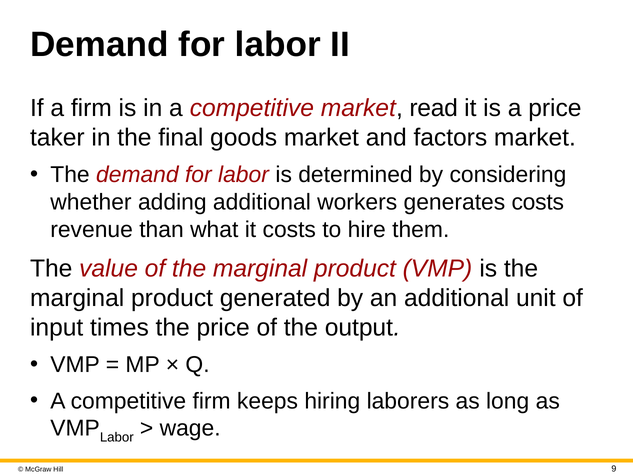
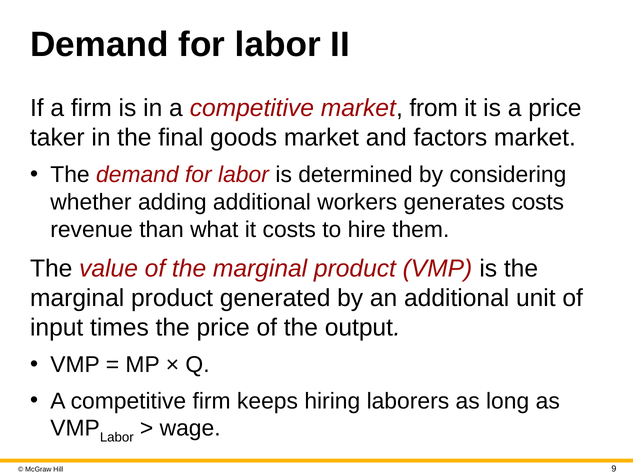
read: read -> from (434, 108)
